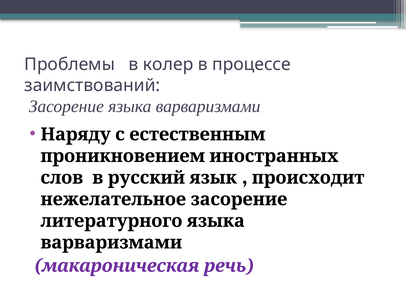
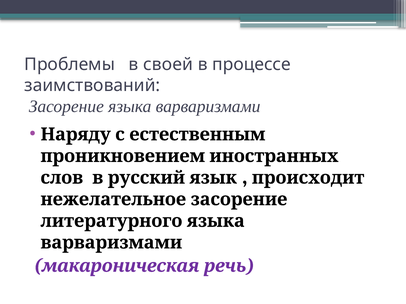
колер: колер -> своей (168, 64)
